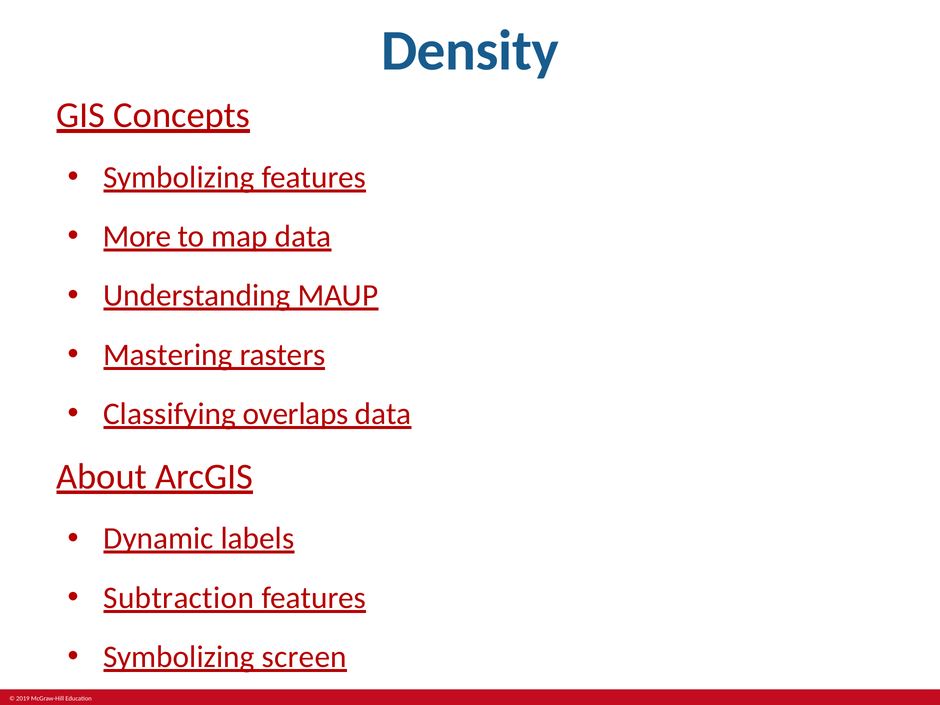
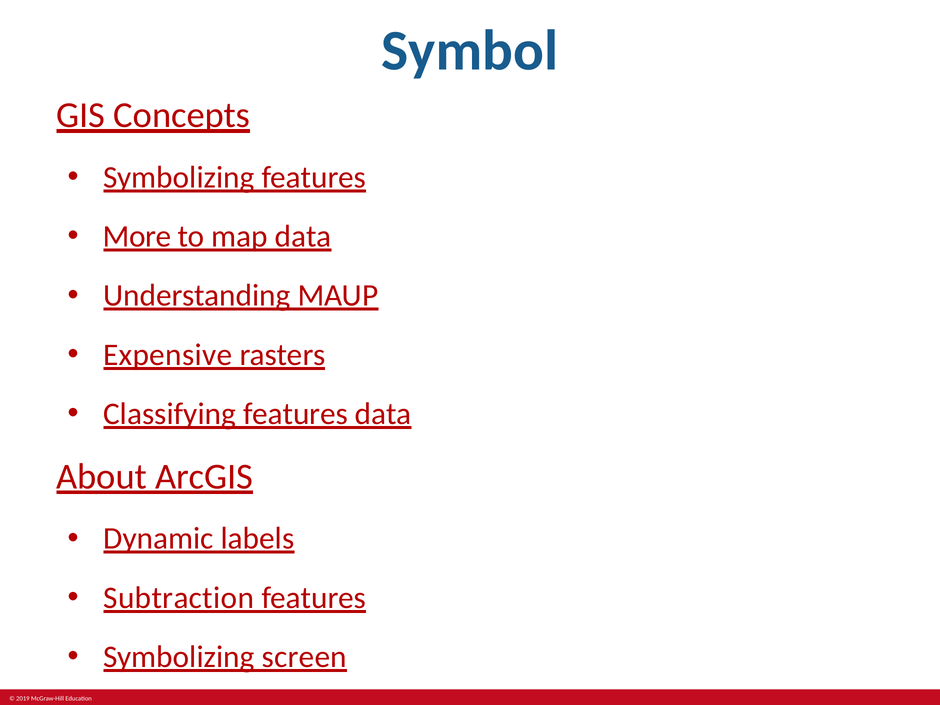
Density: Density -> Symbol (470, 51)
Mastering: Mastering -> Expensive (168, 355)
Classifying overlaps: overlaps -> features (295, 414)
